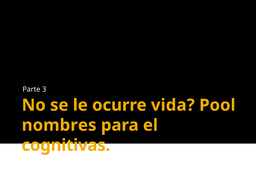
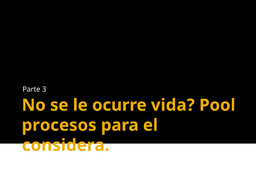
nombres: nombres -> procesos (59, 125)
cognitivas: cognitivas -> considera (66, 145)
